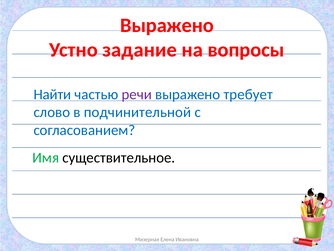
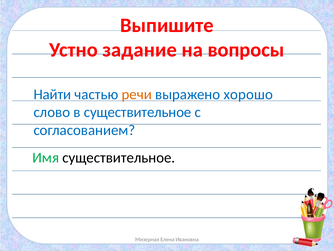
Выражено: Выражено -> Выпишите (167, 25)
речи colour: purple -> orange (137, 94)
требует: требует -> хорошо (248, 94)
в подчинительной: подчинительной -> существительное (138, 112)
